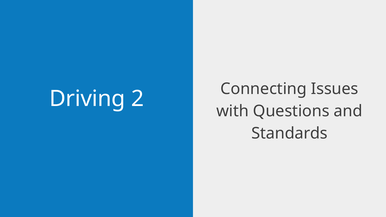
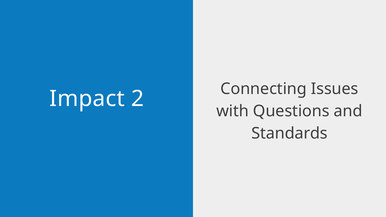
Driving: Driving -> Impact (87, 99)
